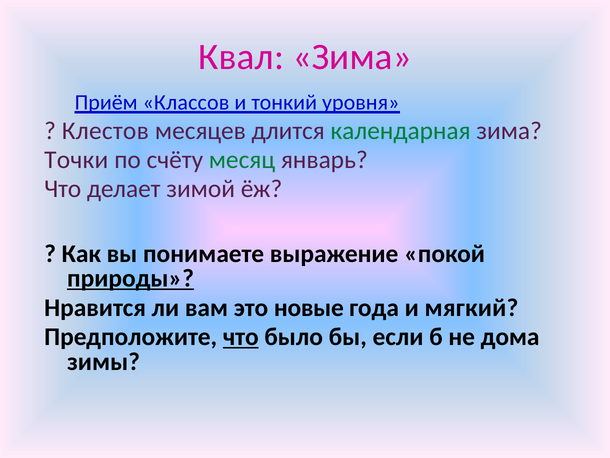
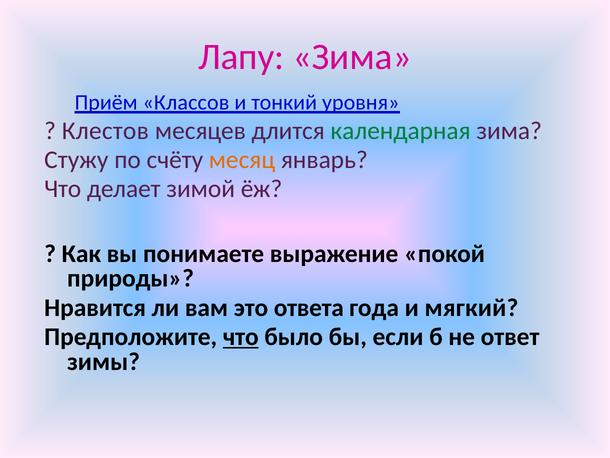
Квал: Квал -> Лапу (241, 57)
Точки: Точки -> Стужу (76, 160)
месяц colour: green -> orange (242, 160)
природы underline: present -> none (131, 278)
новые: новые -> ответа (309, 307)
дома: дома -> ответ (510, 337)
